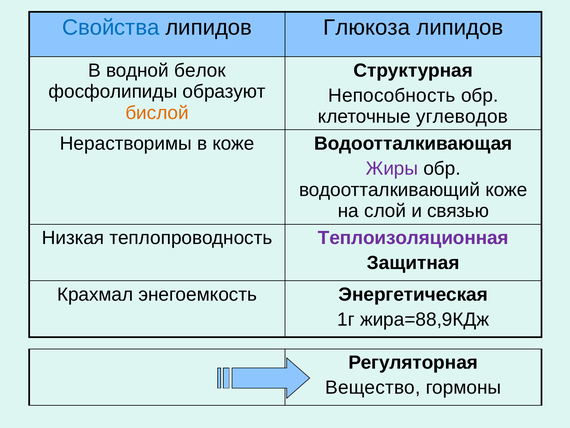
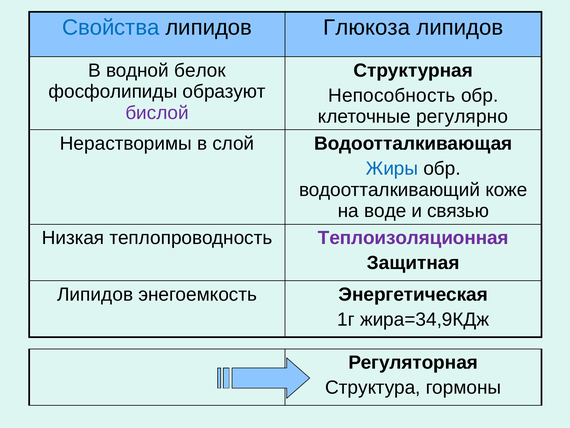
бислой colour: orange -> purple (157, 113)
углеводов: углеводов -> регулярно (462, 117)
в коже: коже -> слой (233, 143)
Жиры colour: purple -> blue (392, 168)
слой: слой -> воде (385, 211)
Крахмал: Крахмал -> Липидов (95, 294)
жира=88,9КДж: жира=88,9КДж -> жира=34,9КДж (425, 319)
Вещество: Вещество -> Структура (373, 387)
